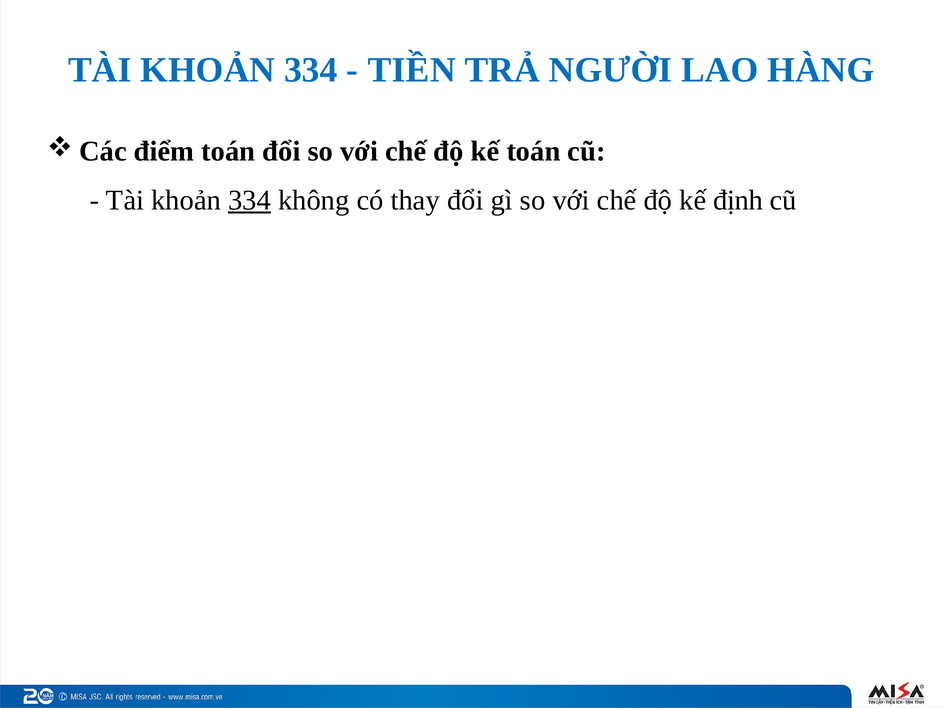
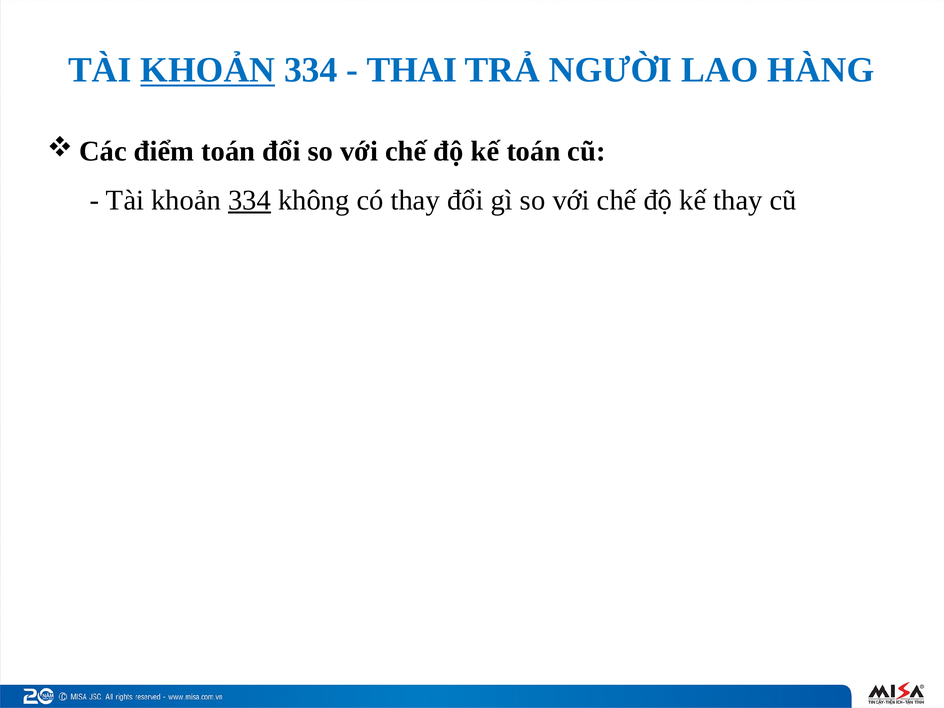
KHOẢN underline: none -> present (208, 70)
TIỀN: TIỀN -> THAI (412, 70)
kế định: định -> thay (738, 200)
